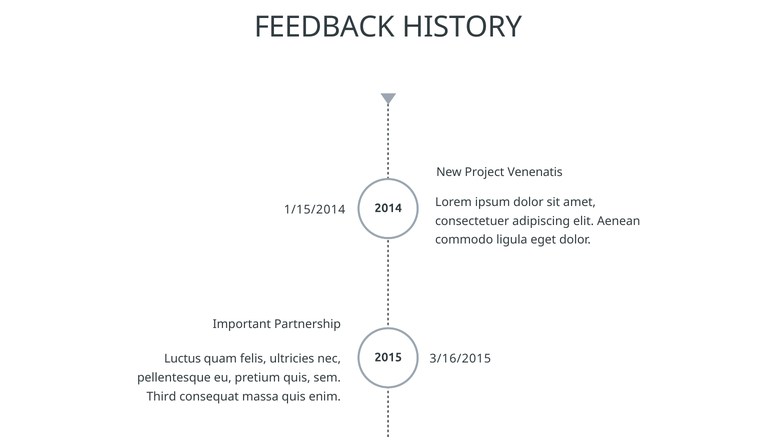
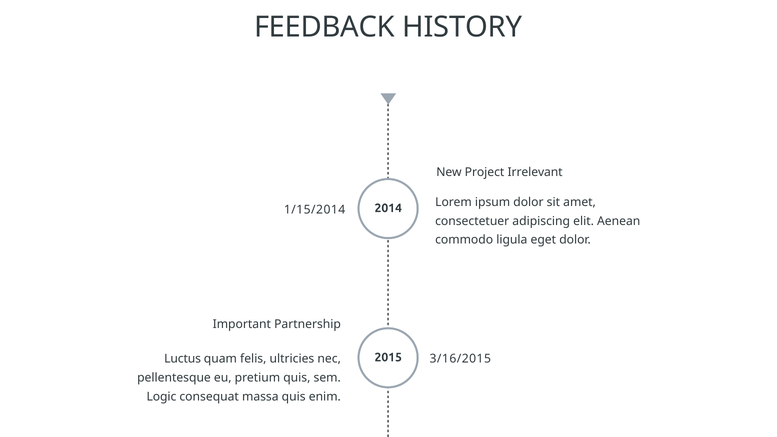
Venenatis: Venenatis -> Irrelevant (535, 172)
Third: Third -> Logic (161, 397)
